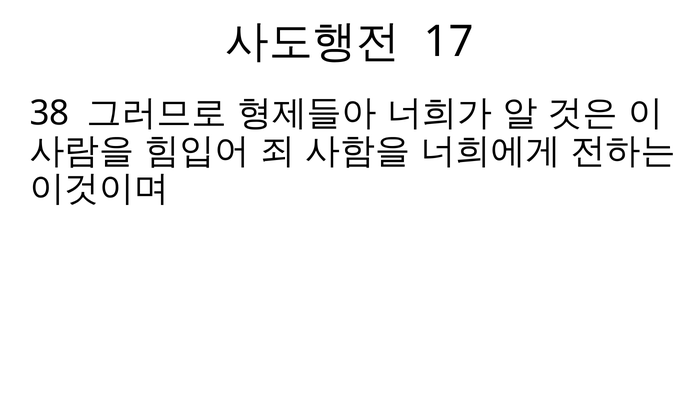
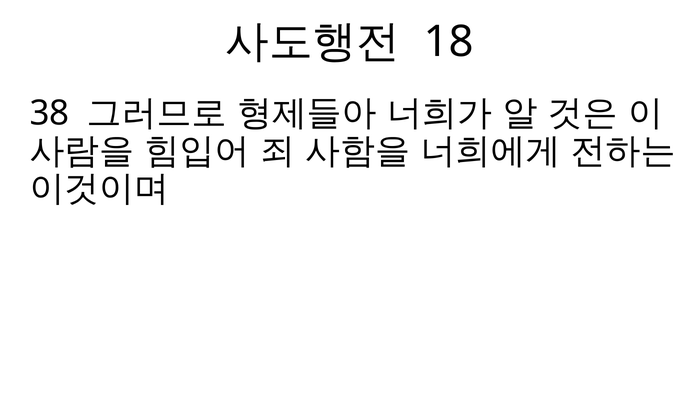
17: 17 -> 18 (449, 42)
